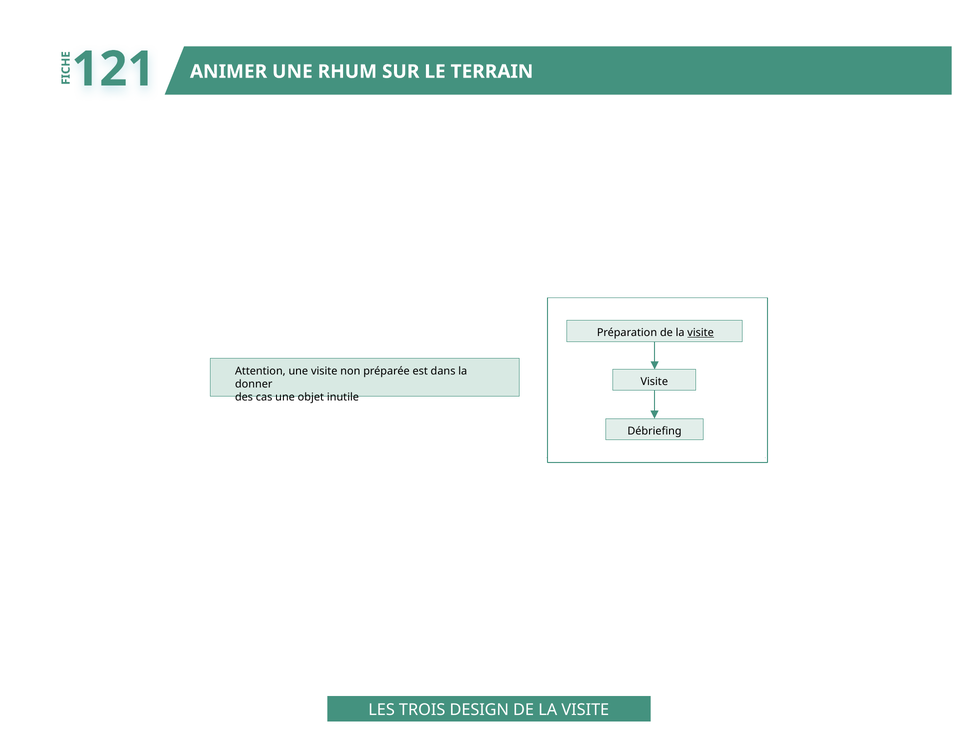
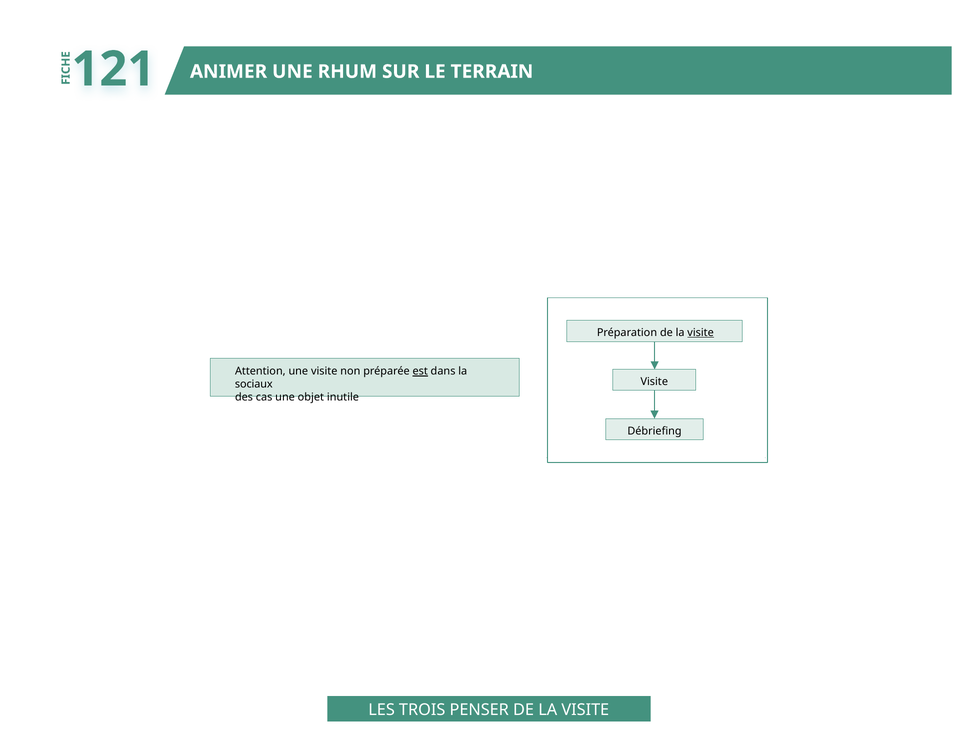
est underline: none -> present (420, 371)
donner: donner -> sociaux (254, 384)
DESIGN: DESIGN -> PENSER (479, 709)
